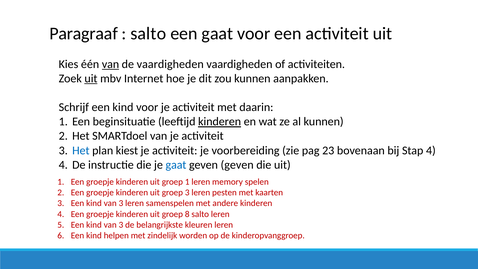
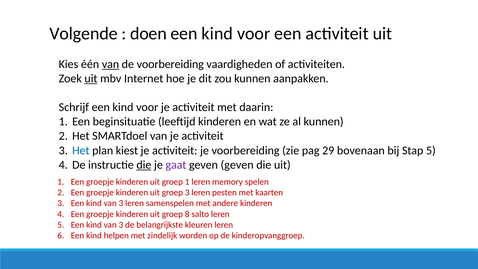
Paragraaf: Paragraaf -> Volgende (84, 33)
salto: salto -> doen (148, 33)
gaat: gaat -> kind (217, 33)
de vaardigheden: vaardigheden -> voorbereiding (170, 64)
kinderen underline: present -> none (220, 122)
23: 23 -> 29 (328, 150)
Stap 4: 4 -> 5 (431, 150)
die underline: none -> present (144, 165)
gaat colour: blue -> purple (176, 165)
